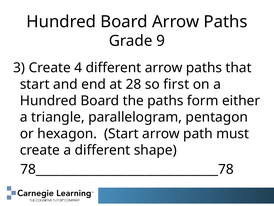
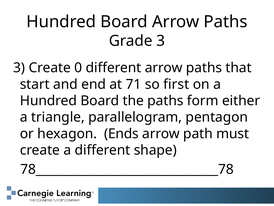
Grade 9: 9 -> 3 (161, 41)
4: 4 -> 0 (78, 68)
28: 28 -> 71 (134, 84)
hexagon Start: Start -> Ends (121, 133)
